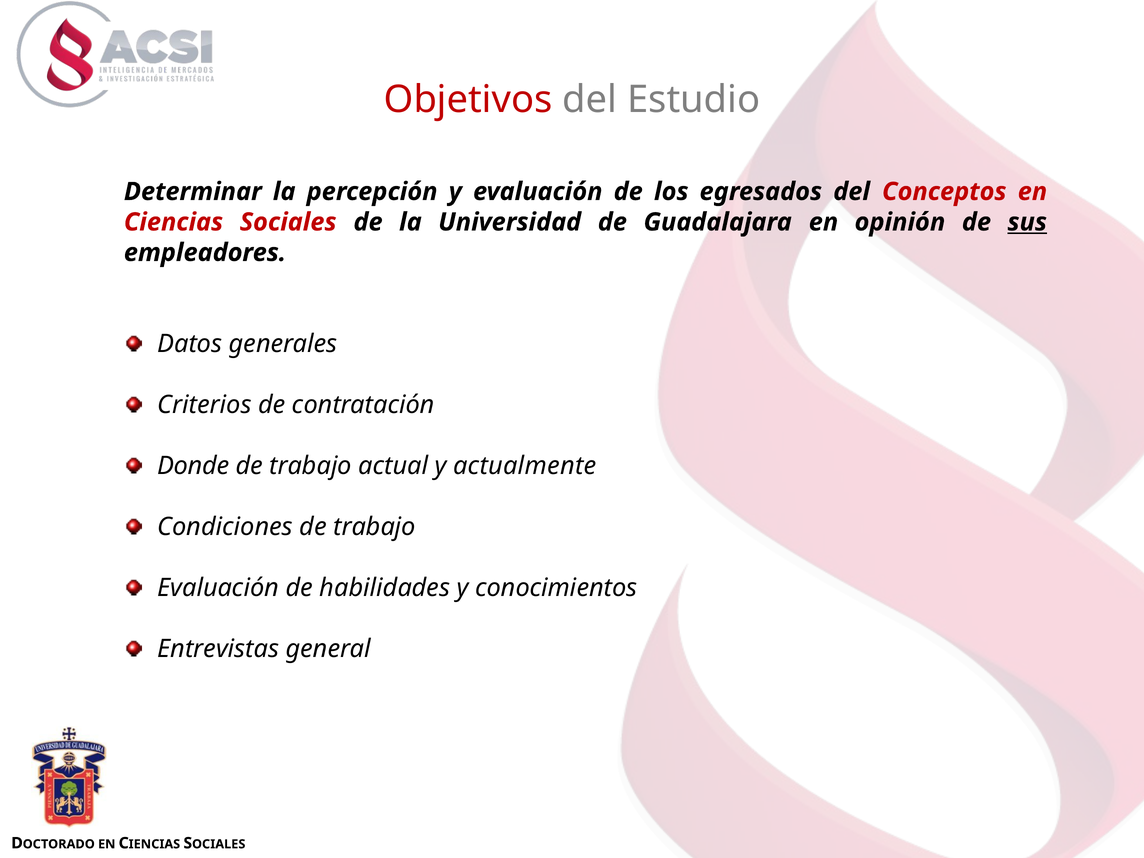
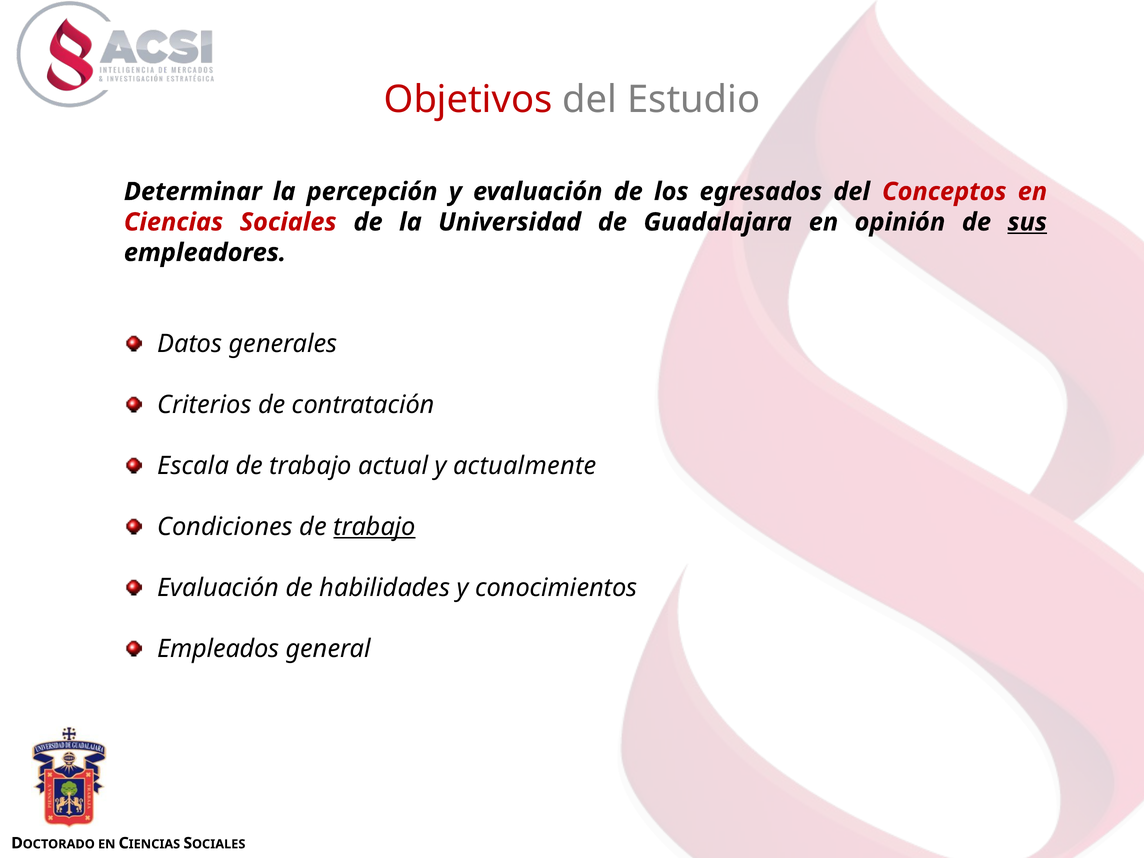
Donde: Donde -> Escala (193, 466)
trabajo underline: none -> present (374, 527)
Entrevistas: Entrevistas -> Empleados (218, 649)
